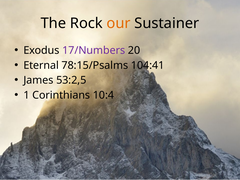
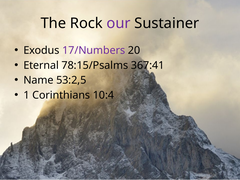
our colour: orange -> purple (119, 23)
104:41: 104:41 -> 367:41 (148, 65)
James: James -> Name (38, 80)
